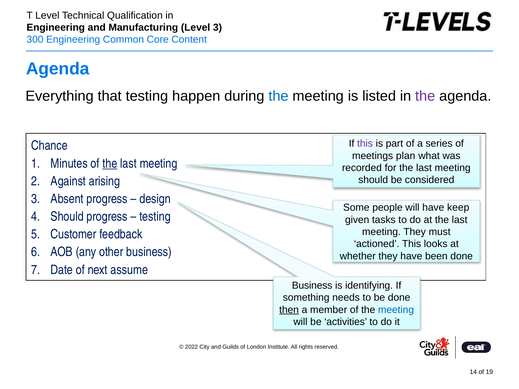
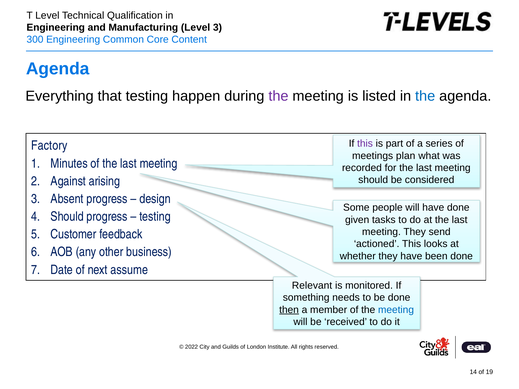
the colour: blue -> purple (278, 96)
the colour: purple -> blue (425, 96)
Chance: Chance -> Factory (49, 146)
the underline: present -> none (110, 164)
have keep: keep -> done (458, 208)
must: must -> send (440, 232)
Business: Business -> Relevant (312, 286)
identifying: identifying -> monitored (369, 286)
activities: activities -> received (346, 322)
